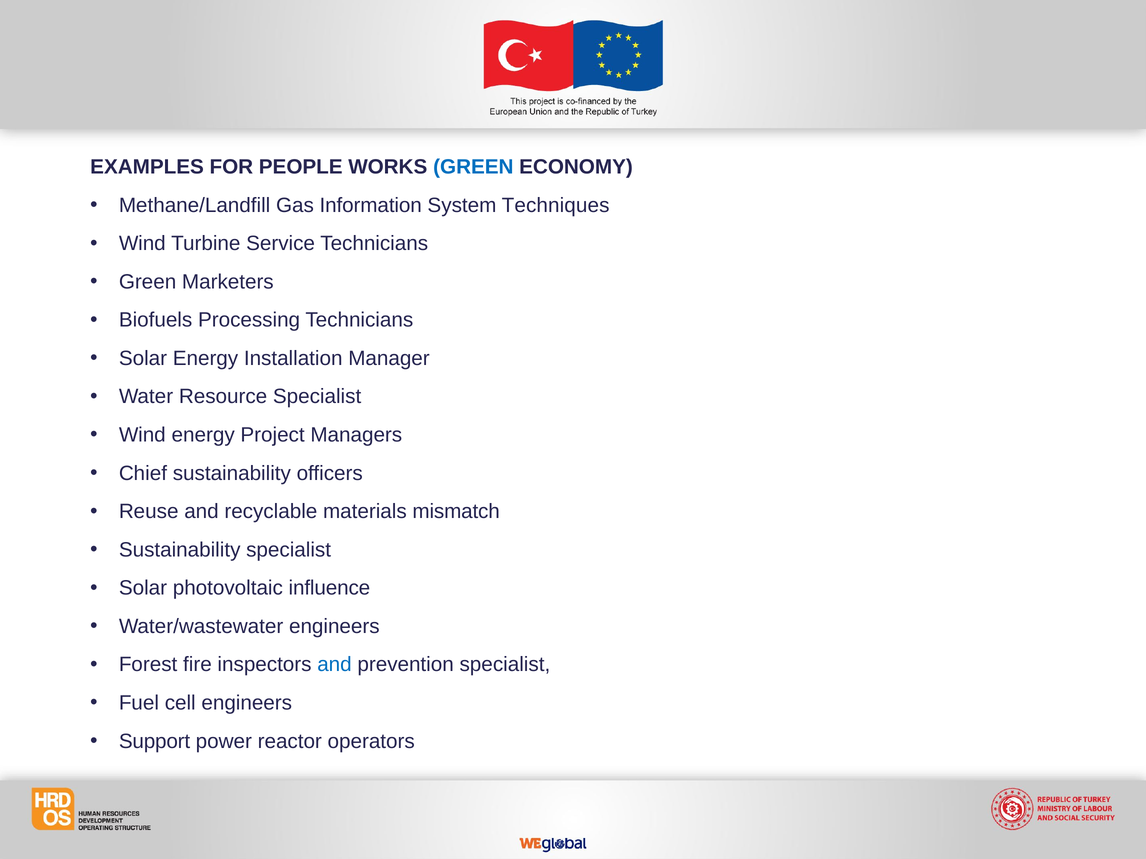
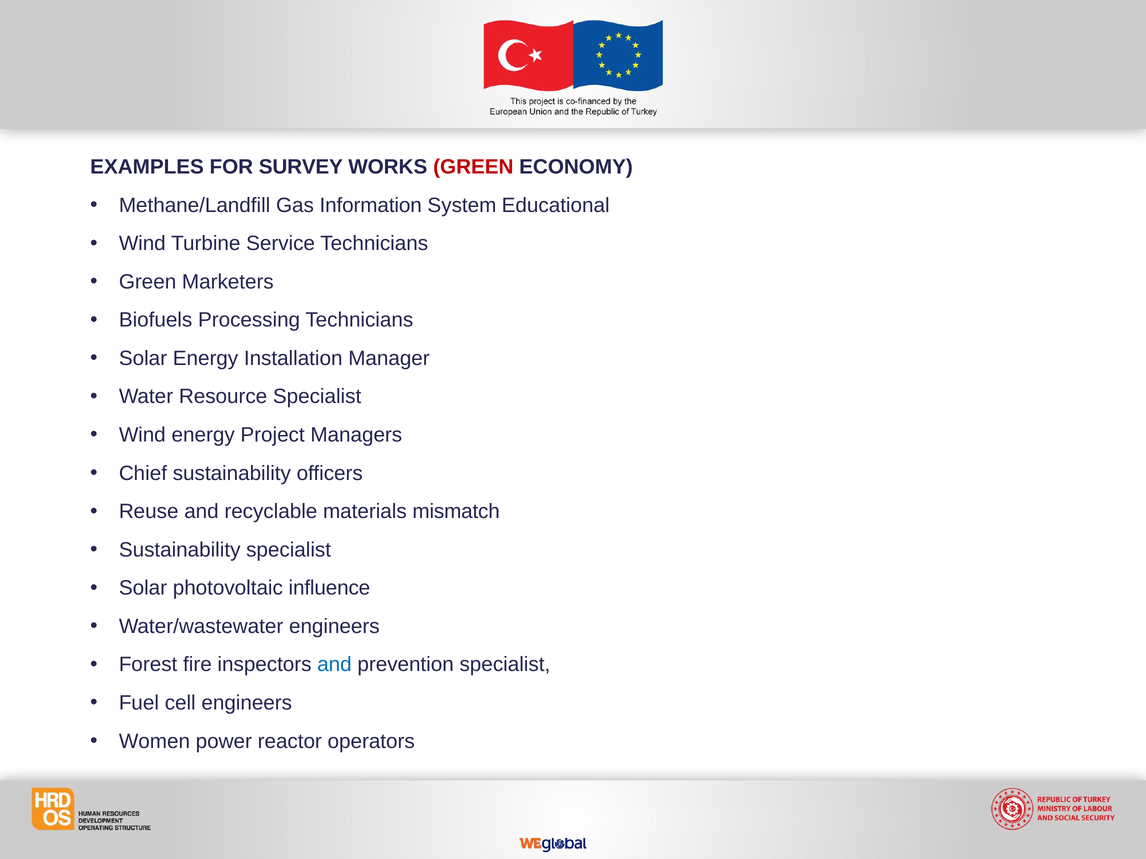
PEOPLE: PEOPLE -> SURVEY (301, 167)
GREEN colour: blue -> red (473, 167)
Techniques: Techniques -> Educational (556, 205)
Support: Support -> Women (154, 742)
